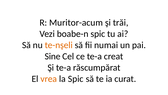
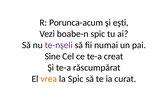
Muritor-acum: Muritor-acum -> Porunca-acum (76, 22)
trăi: trăi -> eşti (121, 22)
te-nşeli colour: orange -> purple (59, 45)
